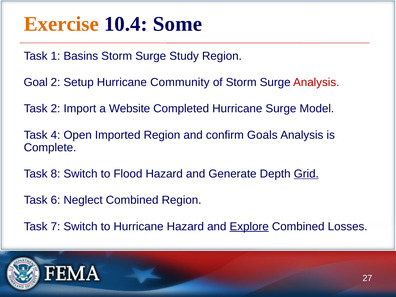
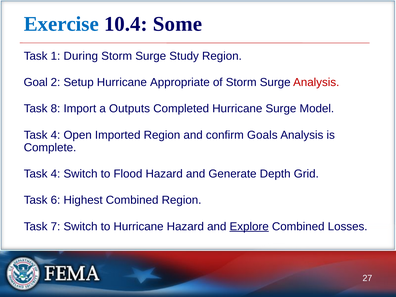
Exercise colour: orange -> blue (61, 24)
Basins: Basins -> During (81, 56)
Community: Community -> Appropriate (180, 82)
Task 2: 2 -> 8 (55, 109)
Website: Website -> Outputs (130, 109)
8: 8 -> 4 (55, 174)
Grid underline: present -> none (306, 174)
Neglect: Neglect -> Highest (83, 200)
